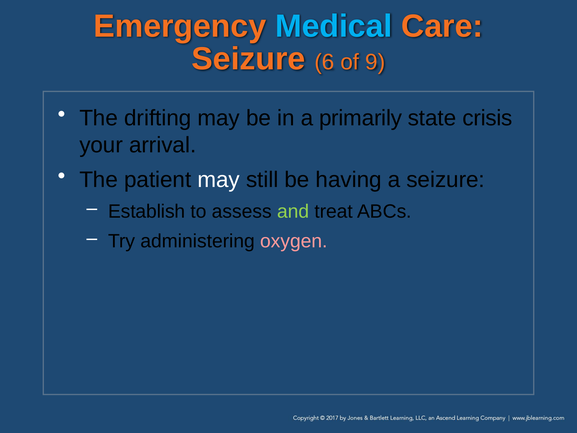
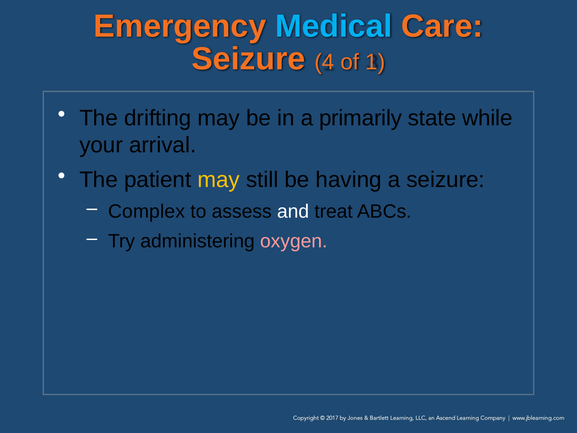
6: 6 -> 4 (324, 62)
9: 9 -> 1 (375, 62)
crisis: crisis -> while (487, 118)
may colour: white -> yellow (219, 180)
Establish: Establish -> Complex (147, 211)
and colour: light green -> white (293, 211)
